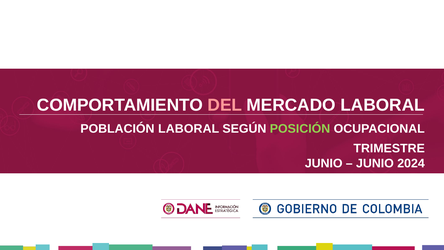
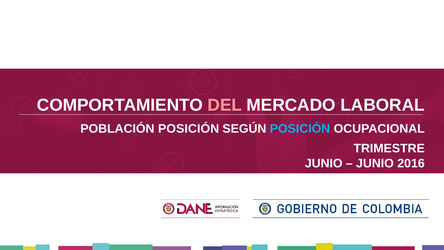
POBLACIÓN LABORAL: LABORAL -> POSICIÓN (189, 129)
POSICIÓN colour: light green -> light blue (300, 129)
2024: 2024 -> 2016 (411, 163)
